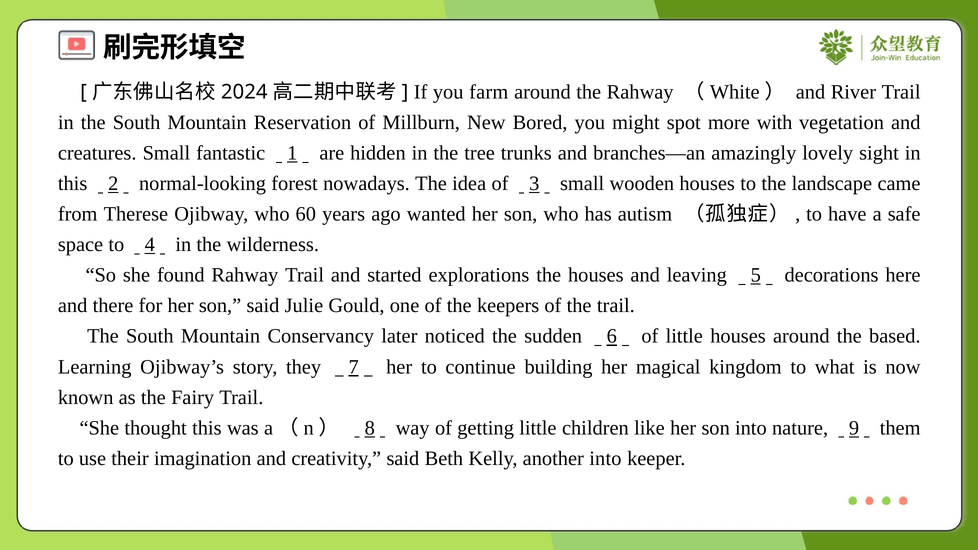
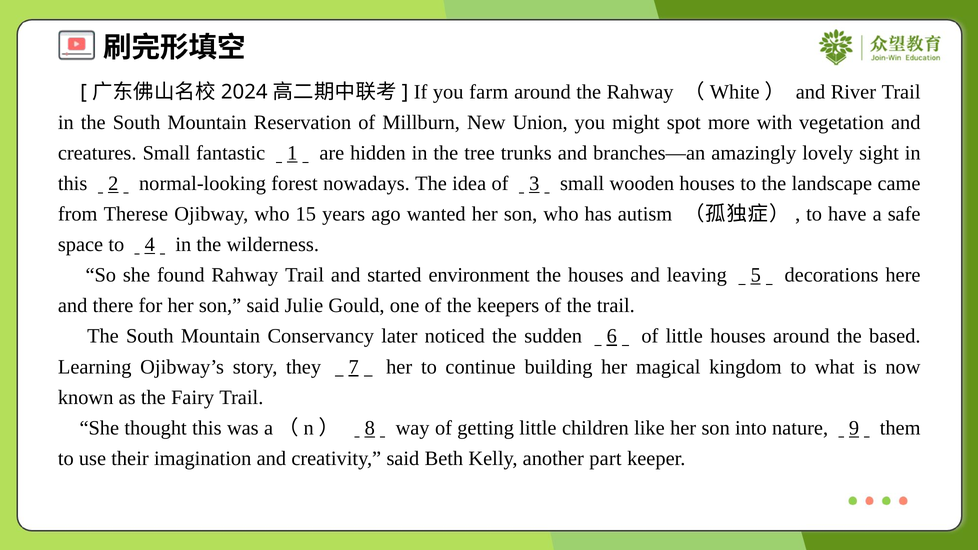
Bored: Bored -> Union (540, 122)
60: 60 -> 15 (306, 214)
explorations: explorations -> environment (479, 275)
another into: into -> part (605, 459)
